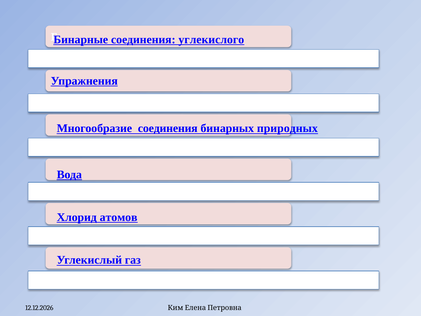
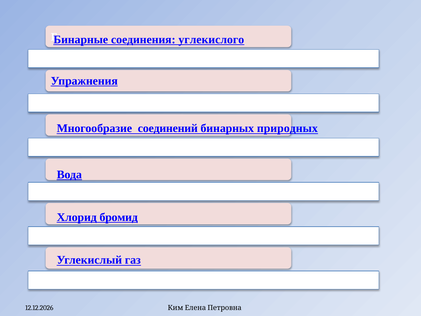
Многообразие соединения: соединения -> соединений (168, 128)
атомов: атомов -> бромид (119, 217)
